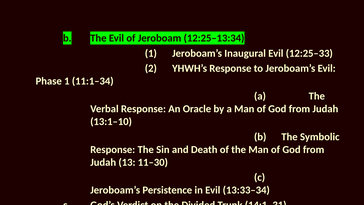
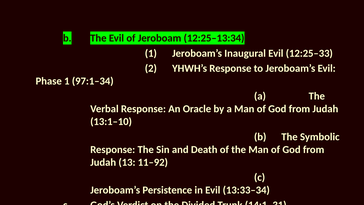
11:1–34: 11:1–34 -> 97:1–34 (93, 81)
11–30: 11–30 -> 11–92 (153, 162)
